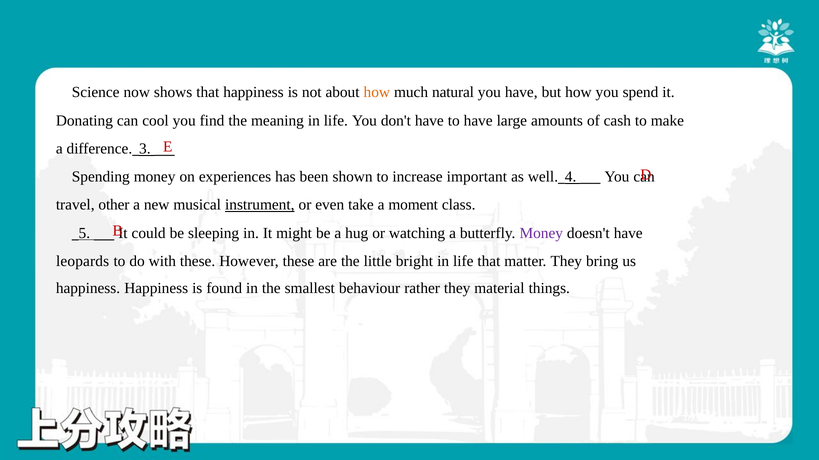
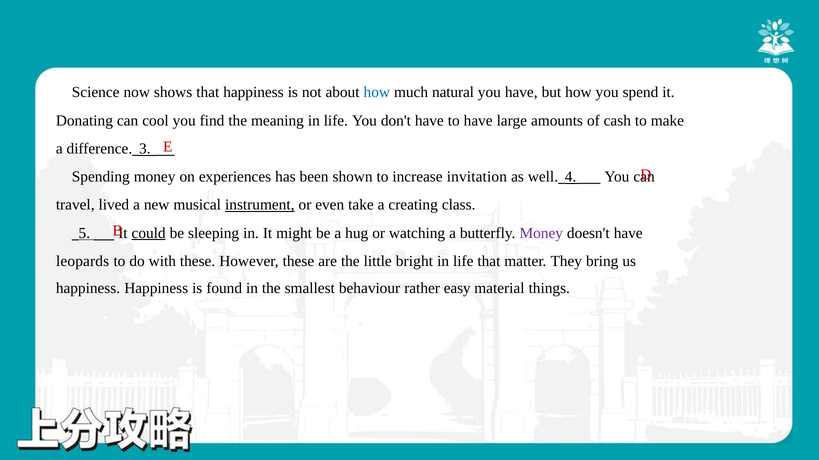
how colour: orange -> blue (377, 93)
important: important -> invitation (477, 177)
other: other -> lived (114, 205)
moment: moment -> creating (413, 205)
could underline: none -> present (149, 233)
rather they: they -> easy (457, 289)
